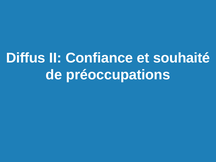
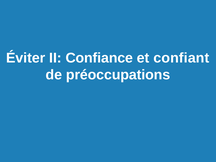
Diffus: Diffus -> Éviter (26, 58)
souhaité: souhaité -> confiant (181, 58)
